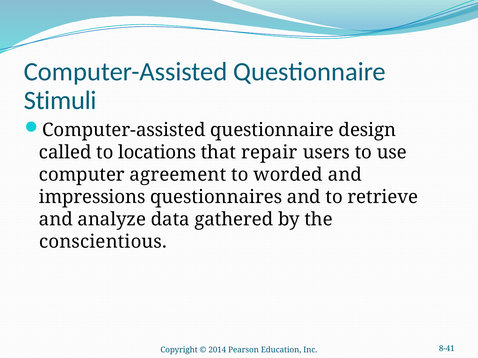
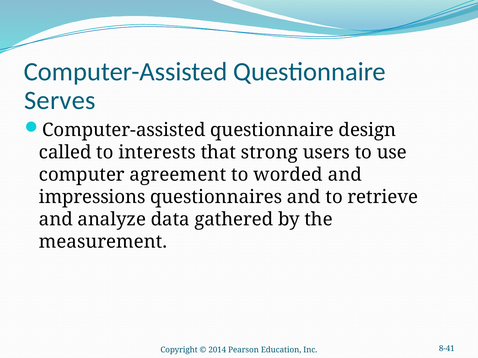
Stimuli: Stimuli -> Serves (60, 101)
locations: locations -> interests (157, 153)
repair: repair -> strong (269, 153)
conscientious: conscientious -> measurement (103, 242)
